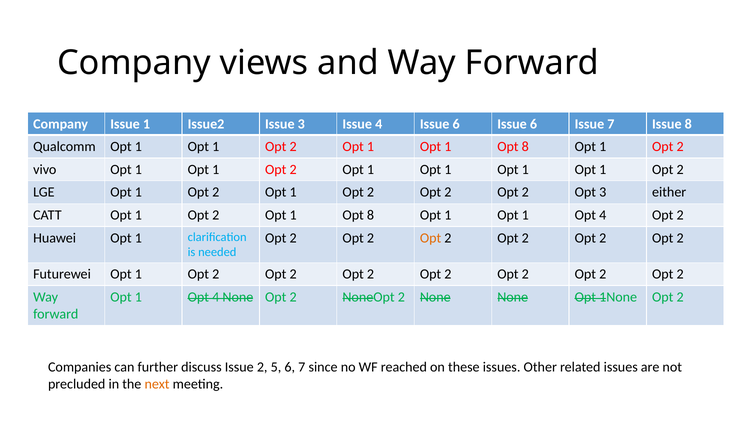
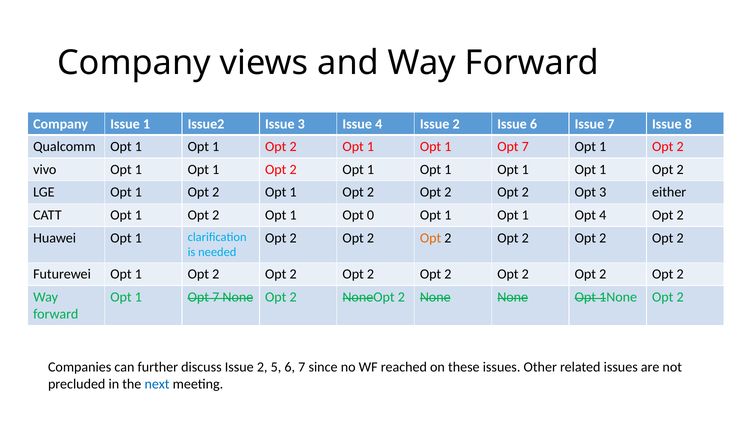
4 Issue 6: 6 -> 2 (456, 124)
8: 8 -> 7 (525, 147)
8: 8 -> 0 (371, 215)
4: 4 -> 7 (216, 297)
next colour: orange -> blue (157, 384)
